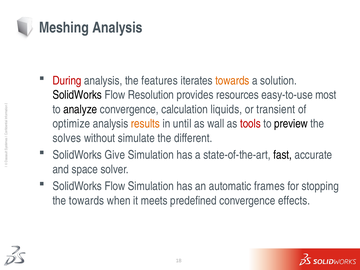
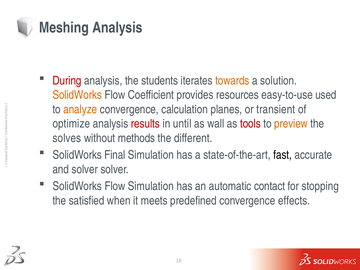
features: features -> students (160, 81)
SolidWorks colour: black -> orange (77, 95)
Resolution: Resolution -> Coefficient (151, 95)
most: most -> used (326, 95)
analyze colour: black -> orange (80, 109)
liquids: liquids -> planes (226, 109)
results colour: orange -> red (145, 124)
preview colour: black -> orange (291, 124)
simulate: simulate -> methods (137, 138)
Give: Give -> Final (115, 155)
and space: space -> solver (85, 169)
frames: frames -> contact (270, 186)
the towards: towards -> satisfied (87, 201)
